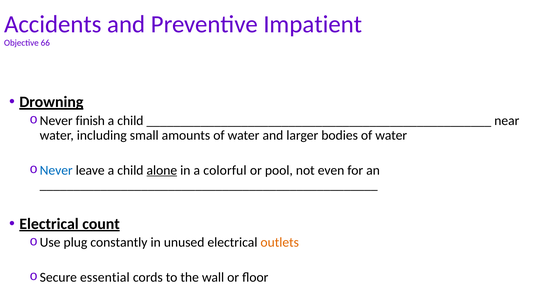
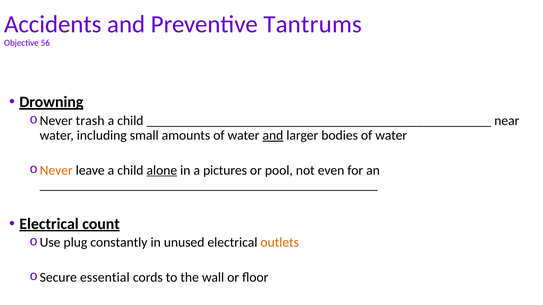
Impatient: Impatient -> Tantrums (313, 24)
66: 66 -> 56 (45, 43)
finish: finish -> trash (90, 121)
and underline: none -> present (273, 136)
Never colour: blue -> orange (56, 170)
colorful: colorful -> pictures (225, 170)
